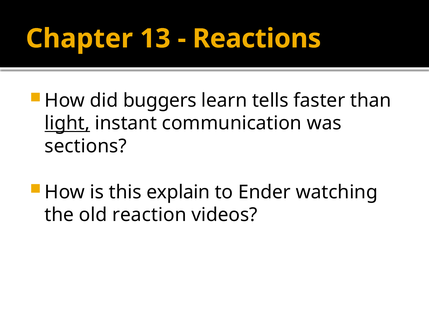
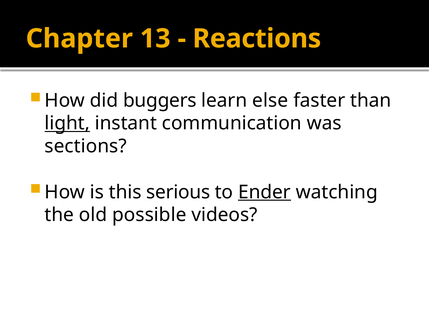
tells: tells -> else (270, 100)
explain: explain -> serious (178, 192)
Ender underline: none -> present (264, 192)
reaction: reaction -> possible (149, 215)
